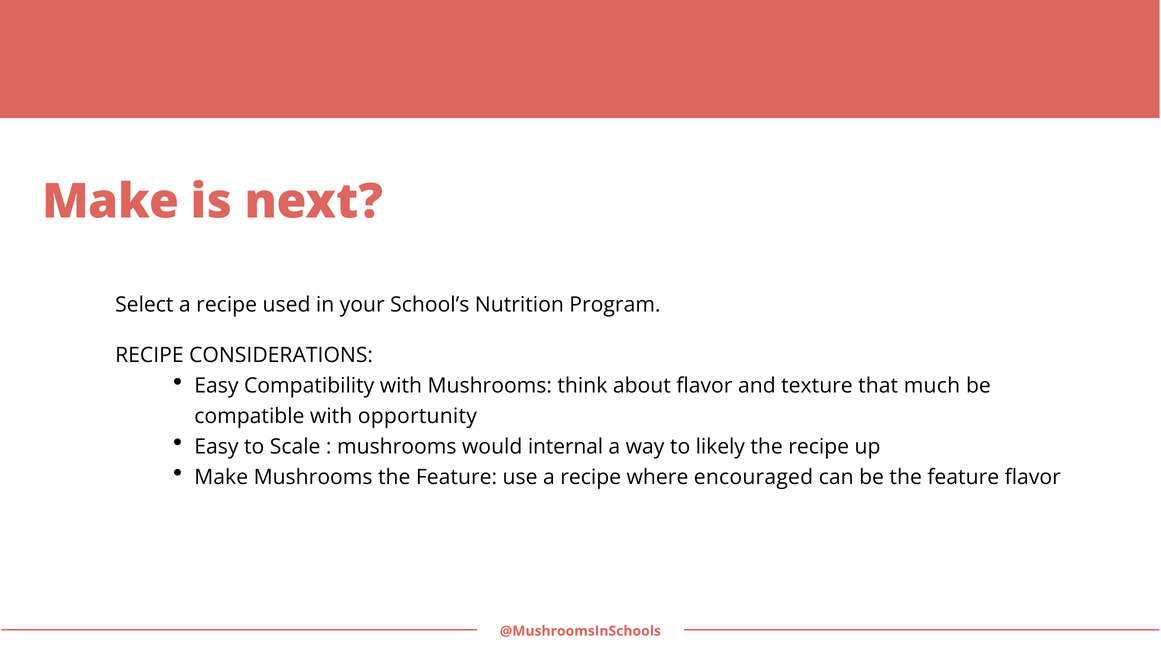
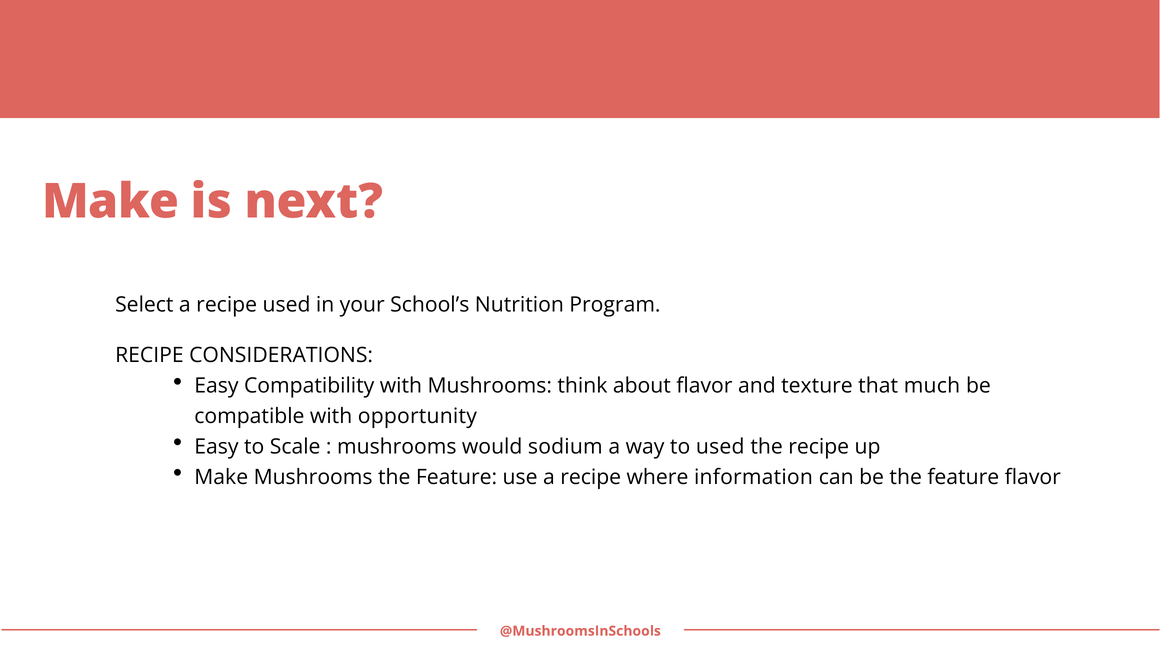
internal: internal -> sodium (565, 447)
to likely: likely -> used (720, 447)
encouraged: encouraged -> information (753, 477)
